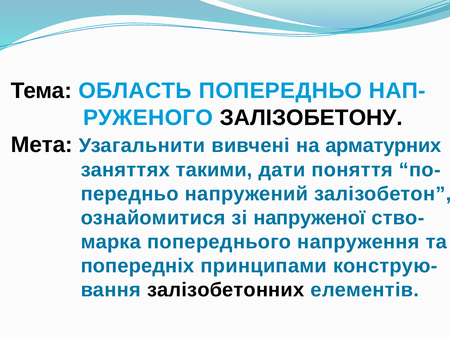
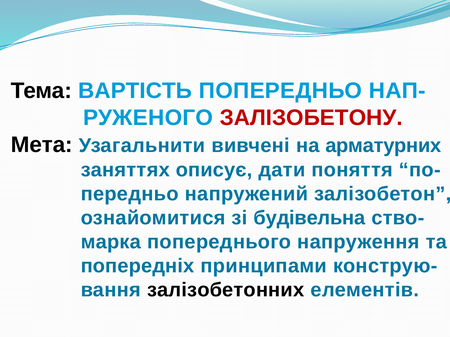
ОБЛАСТЬ: ОБЛАСТЬ -> ВАРТІСТЬ (135, 91)
ЗАЛІЗОБЕТОНУ colour: black -> red (311, 118)
такими: такими -> описує (214, 170)
напруженої: напруженої -> будівельна (309, 218)
